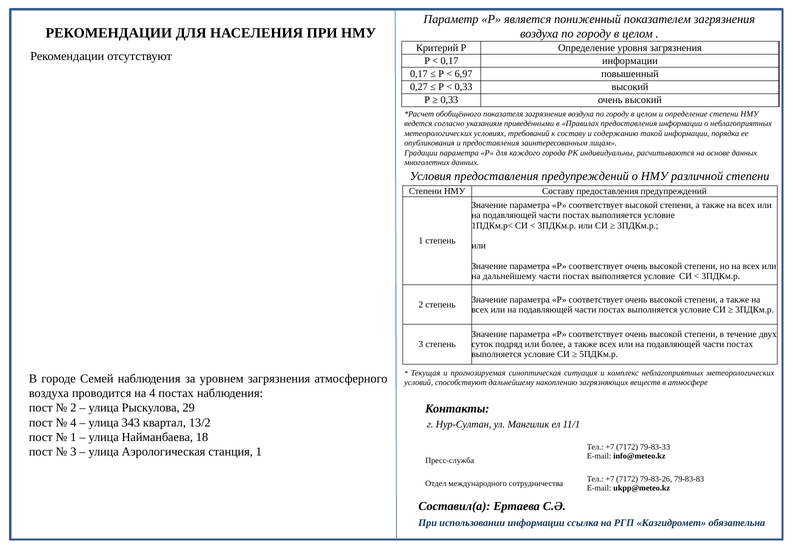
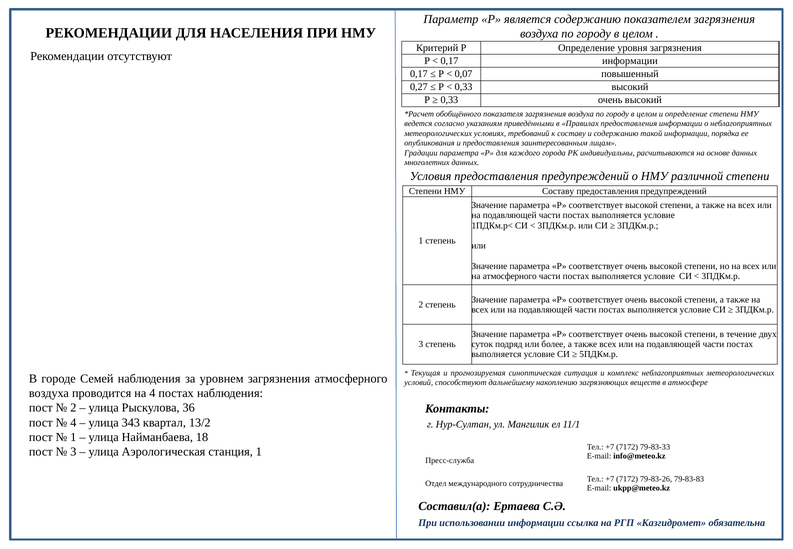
является пониженный: пониженный -> содержанию (588, 19)
6,97: 6,97 -> 0,07 (464, 74)
на дальнейшему: дальнейшему -> атмосферного (510, 276)
29: 29 -> 36 (189, 408)
